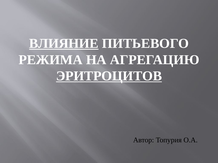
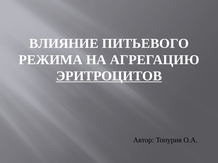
ВЛИЯНИЕ underline: present -> none (64, 44)
